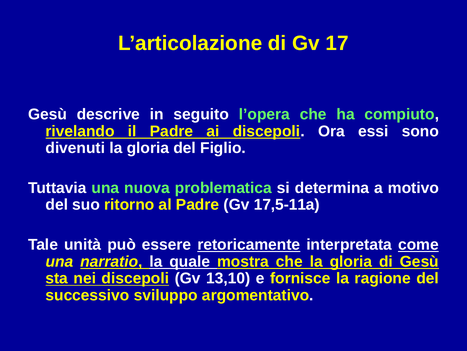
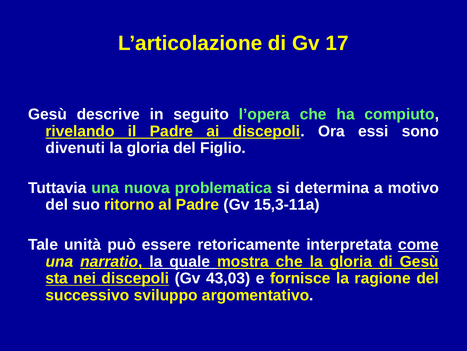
17,5-11a: 17,5-11a -> 15,3-11a (287, 204)
retoricamente underline: present -> none (249, 244)
13,10: 13,10 -> 43,03 (228, 278)
